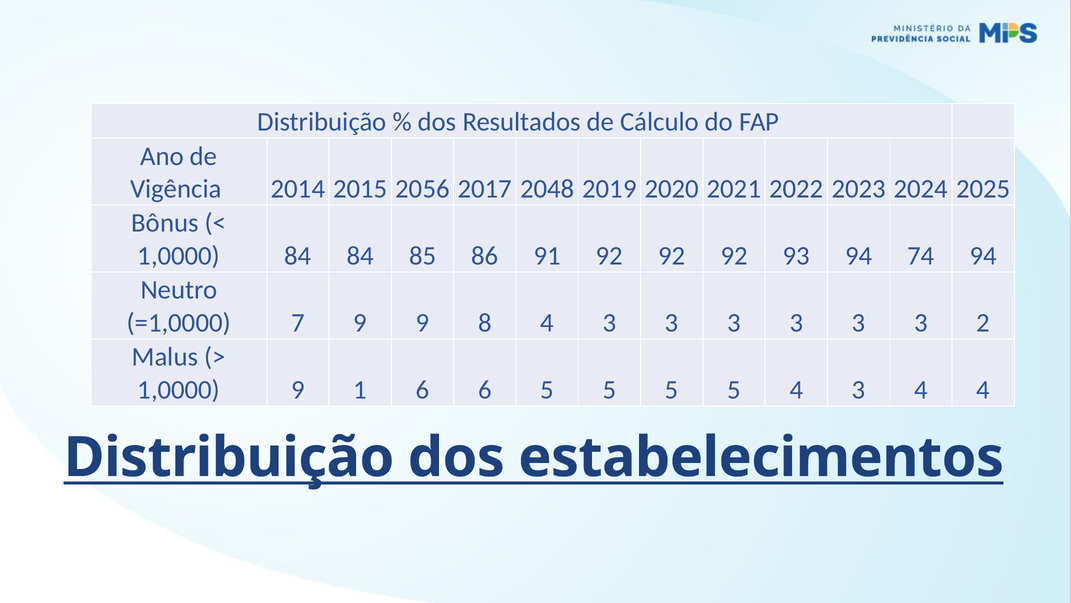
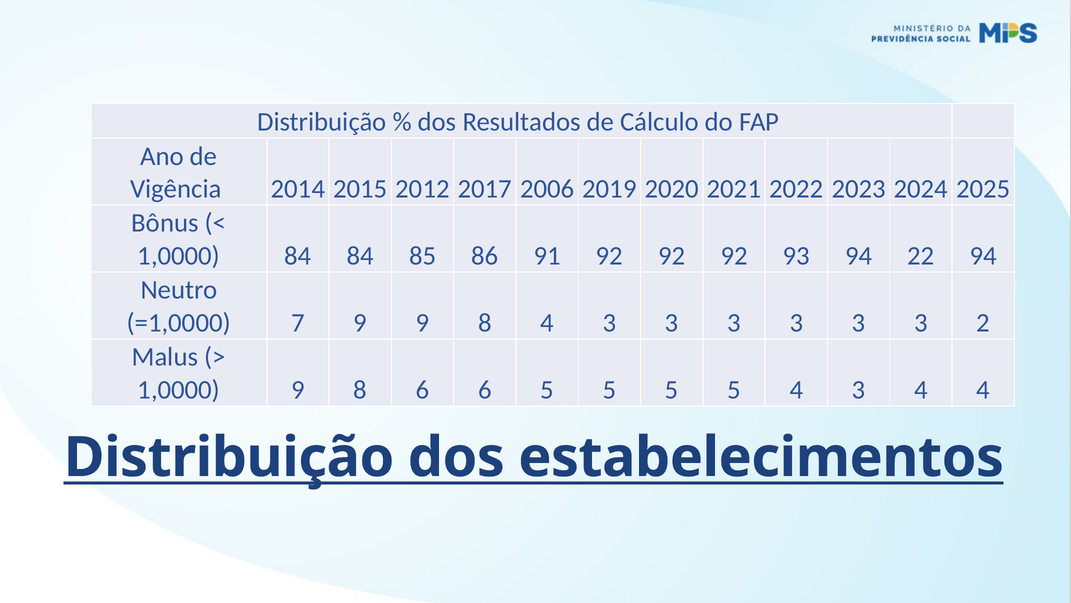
2056: 2056 -> 2012 (423, 189)
2048: 2048 -> 2006 (547, 189)
74: 74 -> 22 (921, 256)
1,0000 9 1: 1 -> 8 (360, 389)
